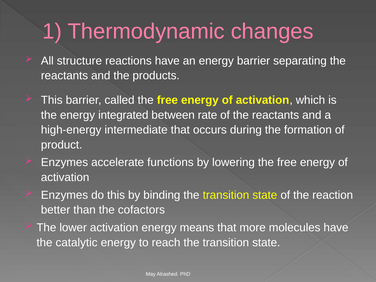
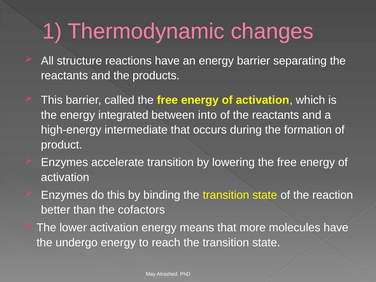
rate: rate -> into (207, 115)
accelerate functions: functions -> transition (170, 162)
catalytic: catalytic -> undergo (77, 242)
